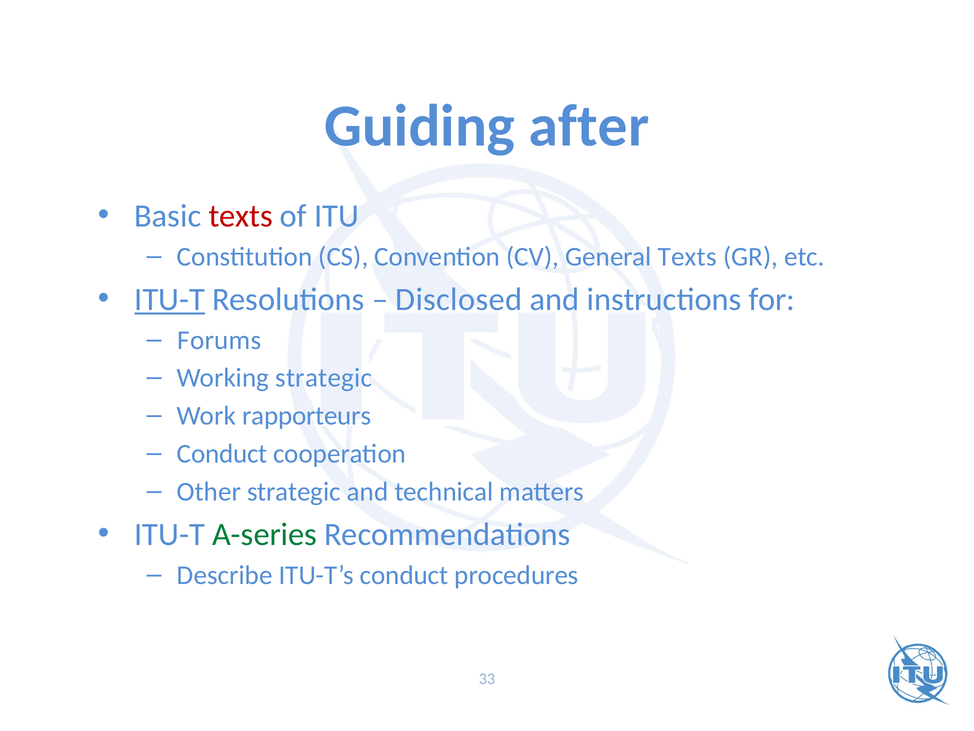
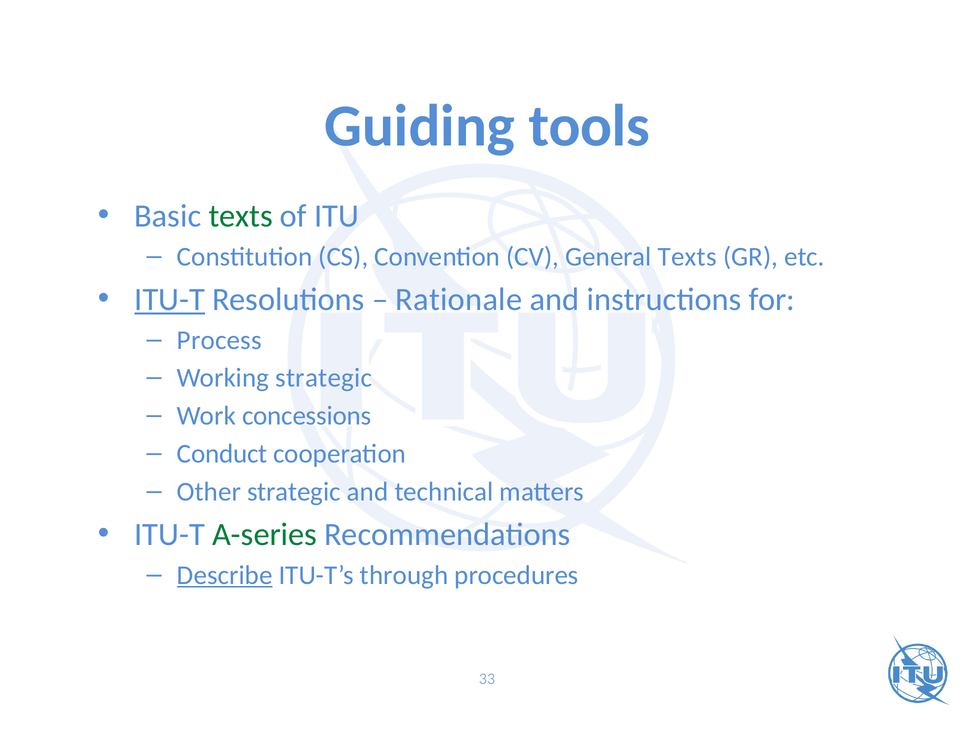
after: after -> tools (589, 126)
texts colour: red -> green (241, 216)
Disclosed: Disclosed -> Rationale (459, 299)
Forums: Forums -> Process (219, 340)
rapporteurs: rapporteurs -> concessions (307, 416)
Describe underline: none -> present (225, 575)
ITU-T’s conduct: conduct -> through (404, 575)
